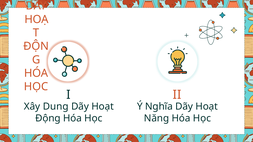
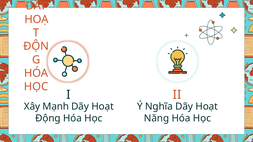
Dung: Dung -> Mạnh (56, 107)
